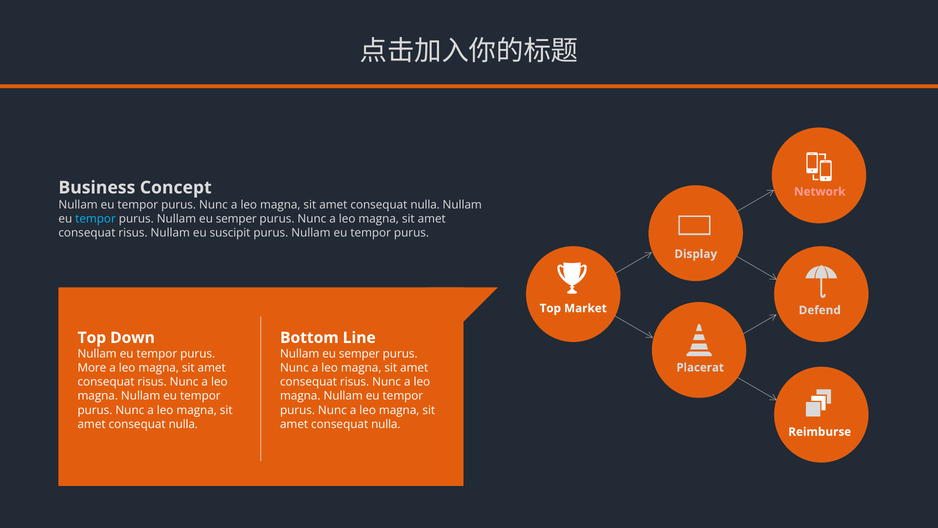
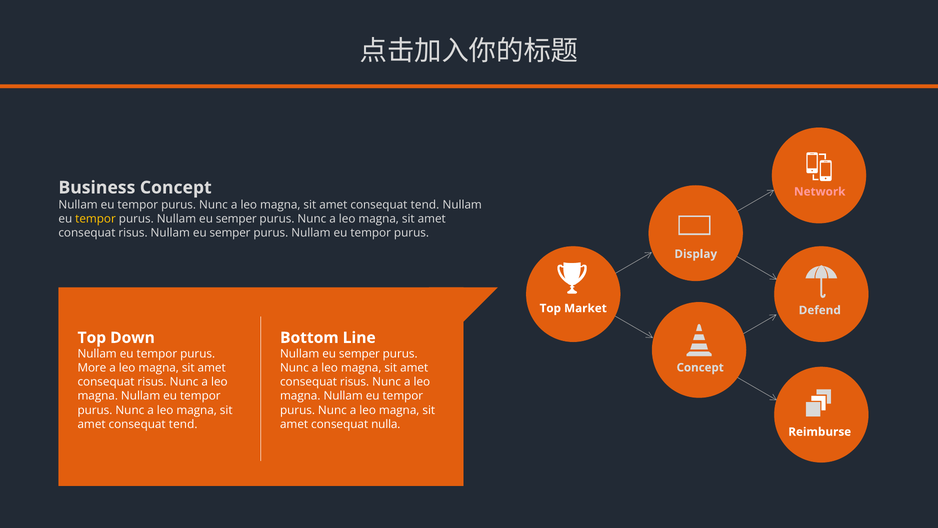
nulla: nulla -> tend (425, 205)
tempor colour: light blue -> yellow (96, 219)
risus Nullam eu suscipit: suscipit -> semper (230, 233)
Placerat: Placerat -> Concept (700, 367)
nulla: nulla -> tend (183, 424)
